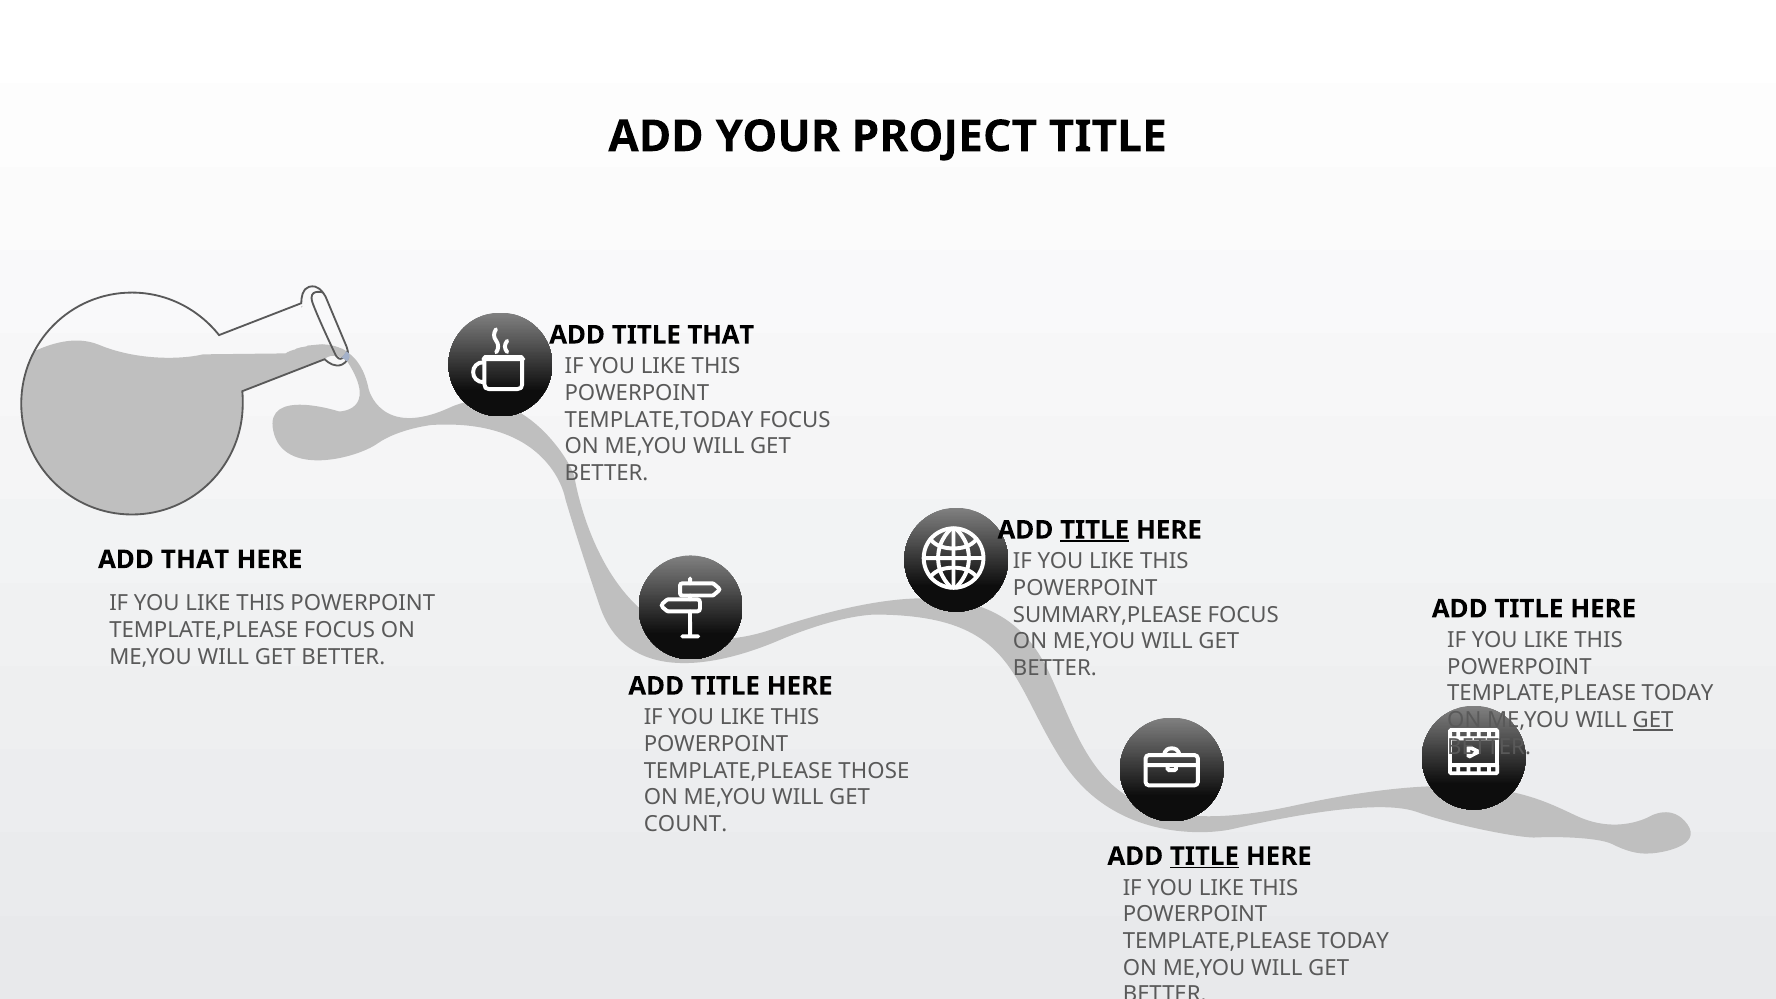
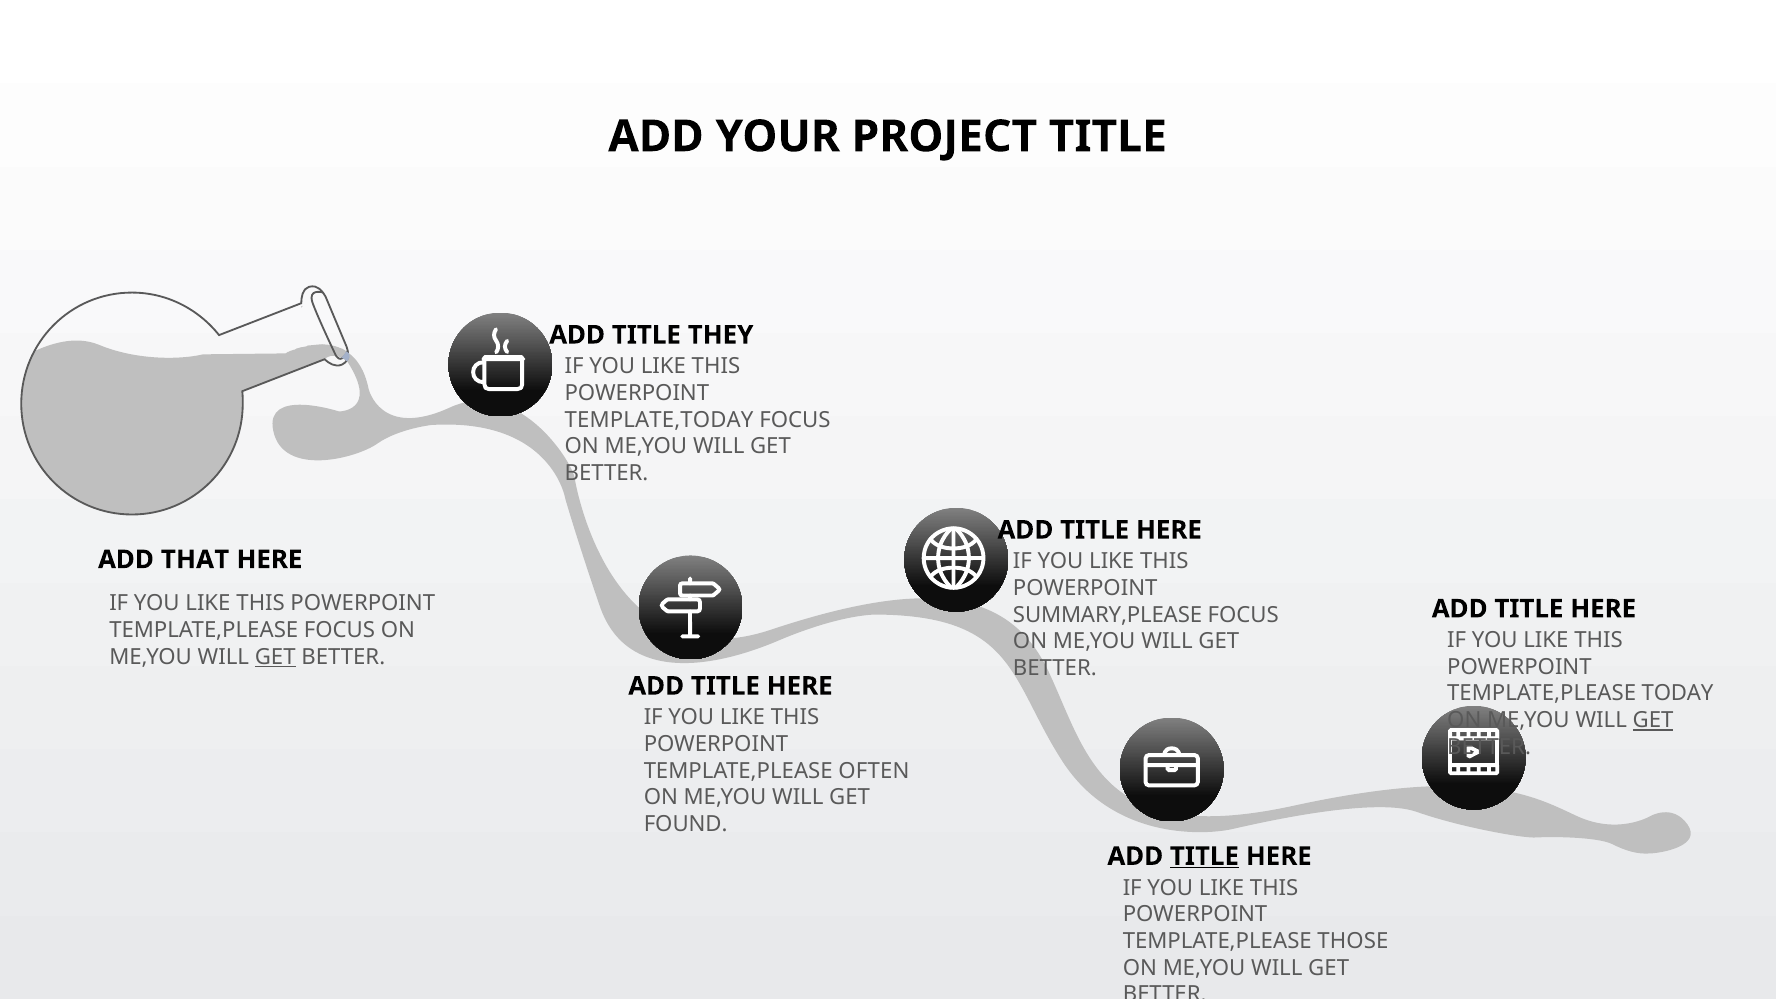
TITLE THAT: THAT -> THEY (721, 335)
TITLE underline: present -> none (1095, 530)
GET underline: none -> present (275, 657)
THOSE: THOSE -> OFTEN (874, 771)
COUNT: COUNT -> FOUND (686, 824)
TODAY: TODAY -> THOSE (1353, 941)
